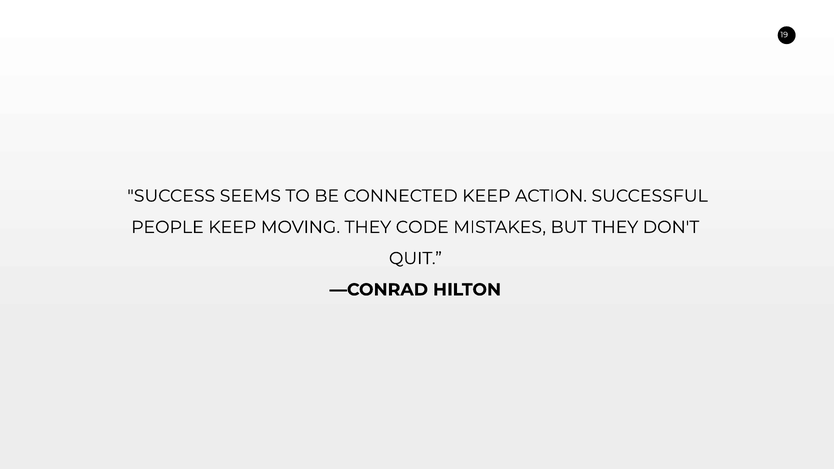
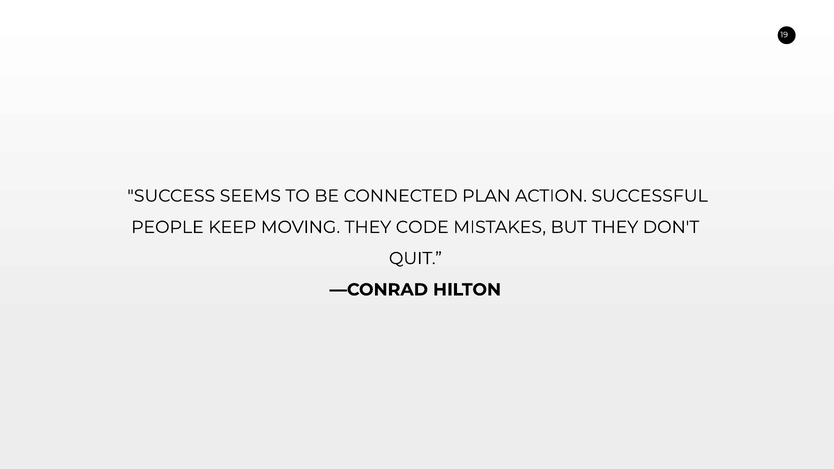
CONNECTED KEEP: KEEP -> PLAN (486, 196)
